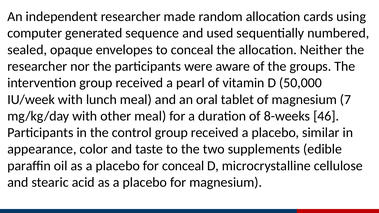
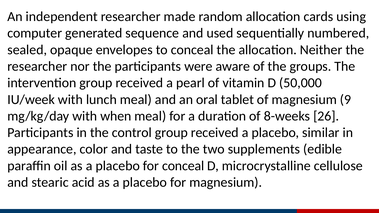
7: 7 -> 9 (346, 100)
other: other -> when (116, 116)
46: 46 -> 26 (326, 116)
